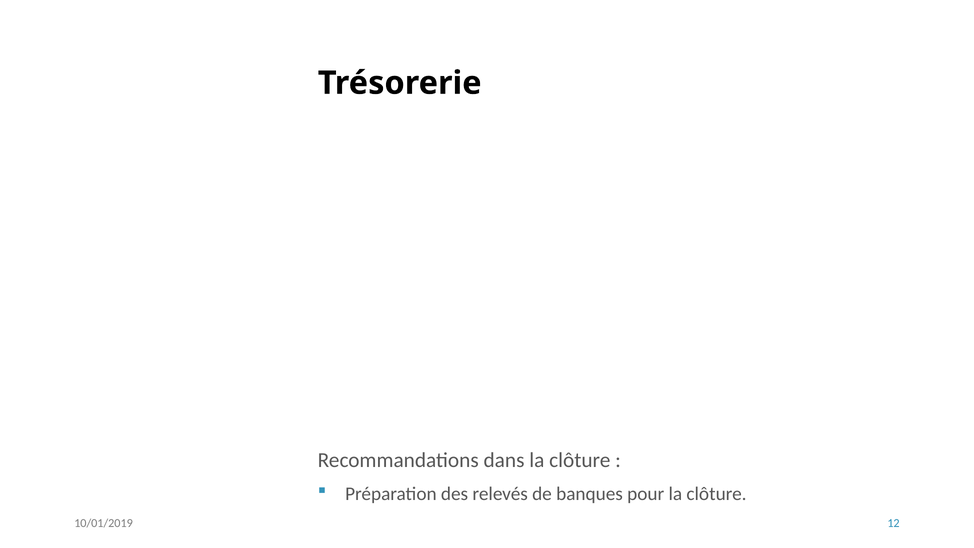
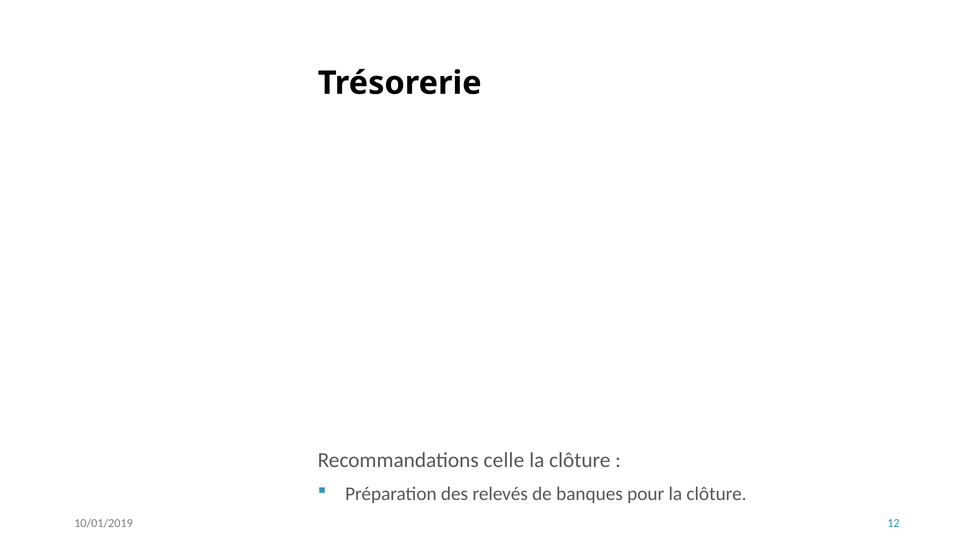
dans: dans -> celle (504, 460)
